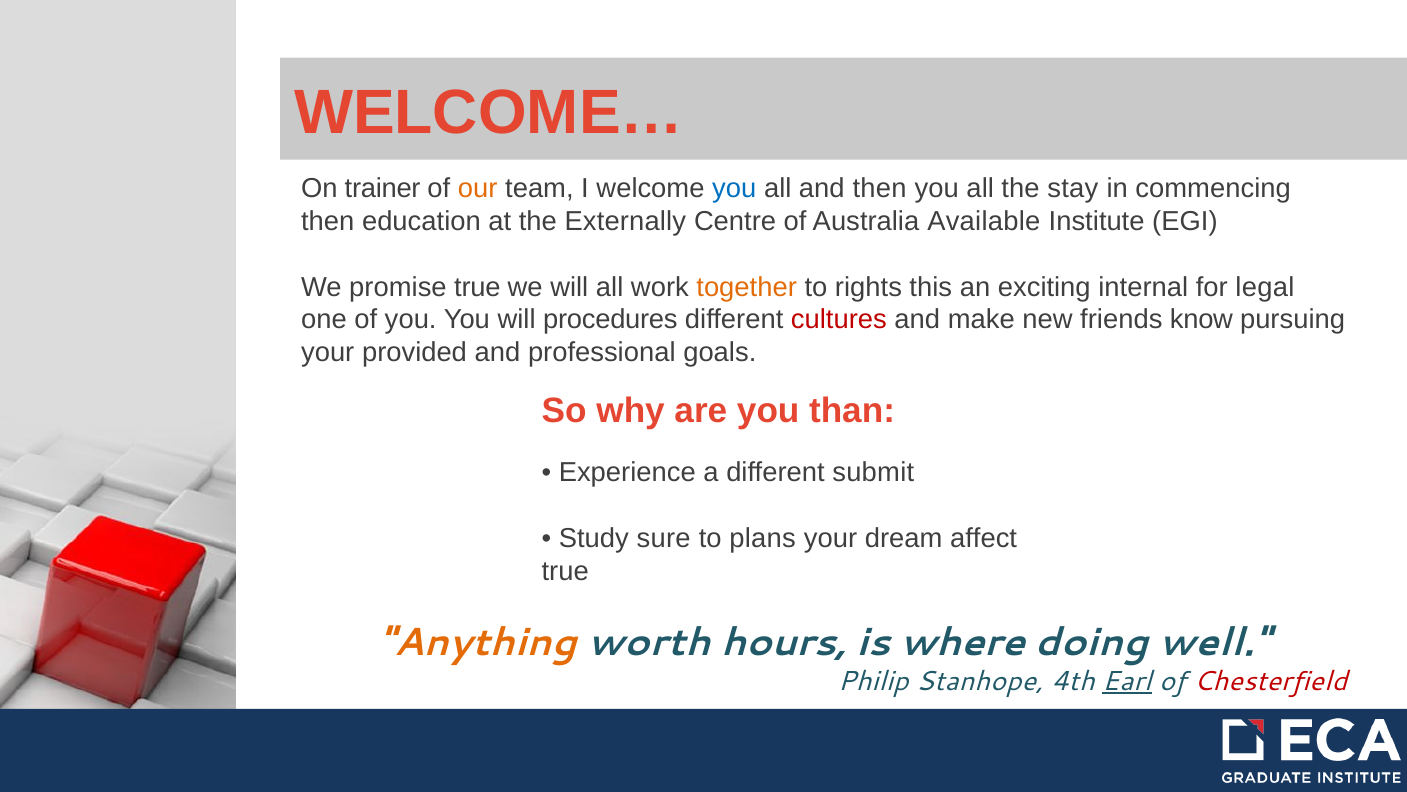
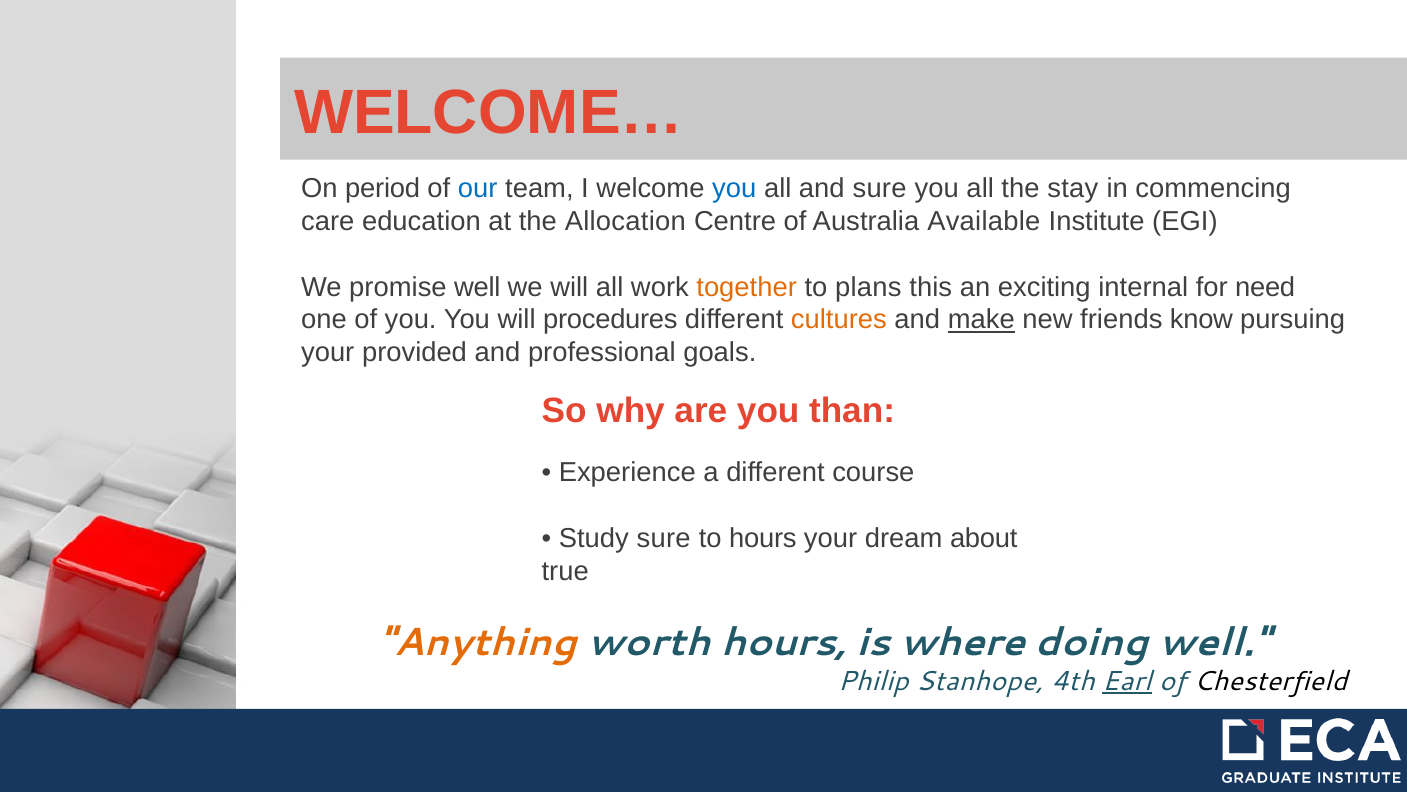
trainer: trainer -> period (383, 188)
our colour: orange -> blue (478, 188)
and then: then -> sure (880, 188)
then: then -> care (328, 221)
Externally: Externally -> Allocation (625, 221)
promise true: true -> well (477, 287)
rights: rights -> plans (868, 287)
legal: legal -> need (1265, 287)
cultures colour: red -> orange (839, 320)
make underline: none -> present (981, 320)
submit: submit -> course (873, 472)
to plans: plans -> hours (763, 538)
affect: affect -> about (984, 538)
Chesterfield colour: red -> black (1270, 681)
